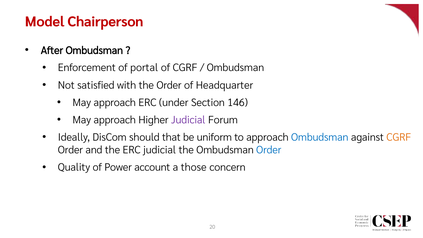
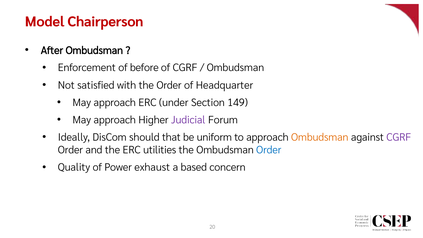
portal: portal -> before (144, 68)
146: 146 -> 149 (238, 103)
Ombudsman colour: blue -> orange (320, 137)
CGRF colour: orange -> purple (399, 137)
ERC judicial: judicial -> utilities (160, 150)
account: account -> exhaust (152, 167)
those: those -> based (194, 167)
